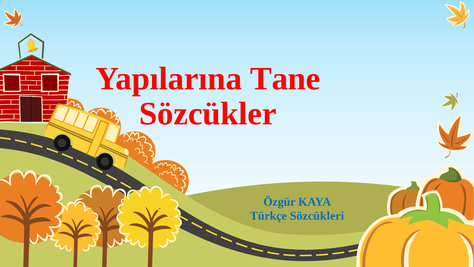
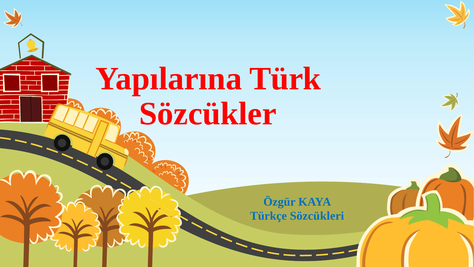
Tane: Tane -> Türk (285, 79)
